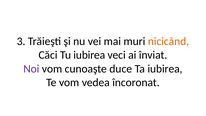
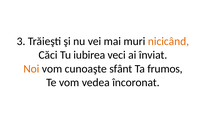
Noi colour: purple -> orange (31, 69)
duce: duce -> sfânt (121, 69)
Ta iubirea: iubirea -> frumos (165, 69)
